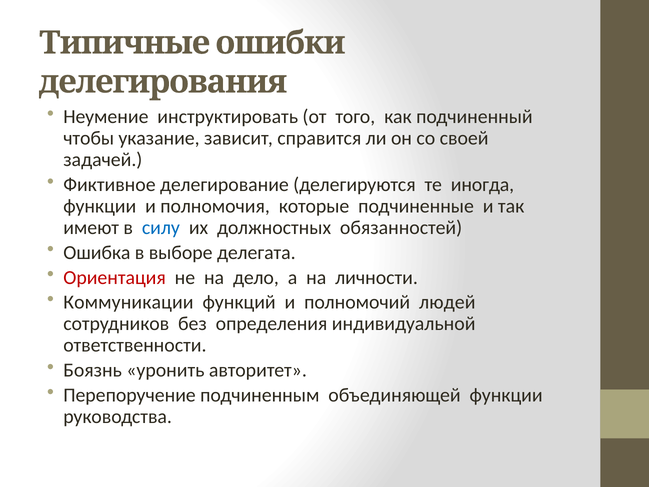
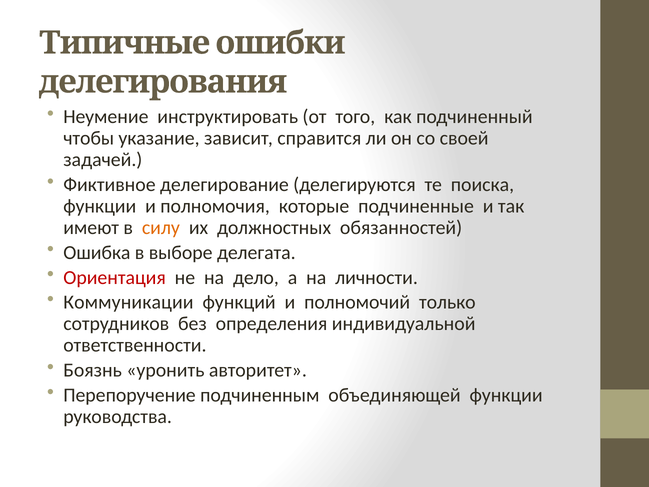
иногда: иногда -> поиска (482, 185)
силу colour: blue -> orange (161, 227)
людей: людей -> только (447, 302)
